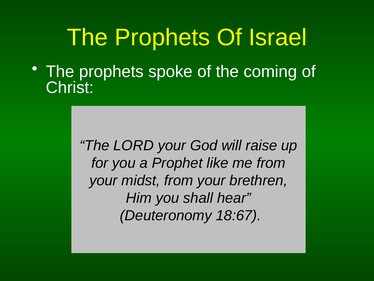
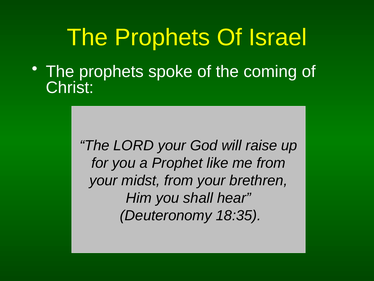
18:67: 18:67 -> 18:35 (238, 215)
